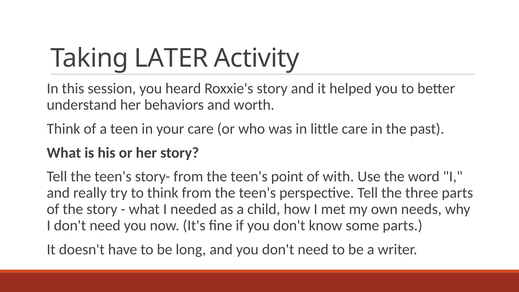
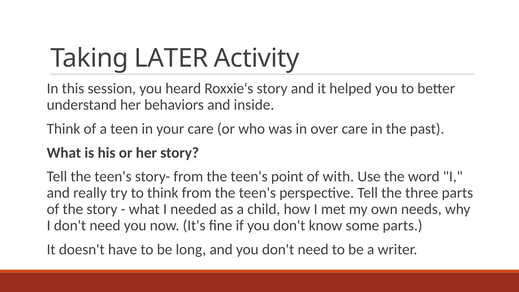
worth: worth -> inside (254, 105)
little: little -> over (324, 129)
